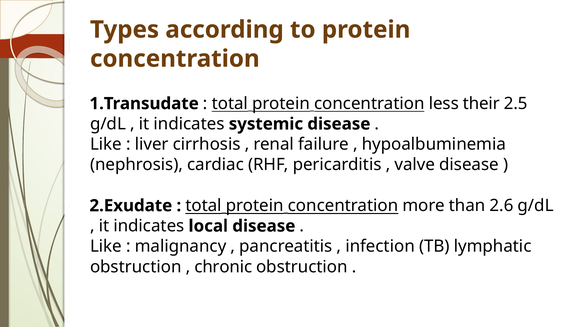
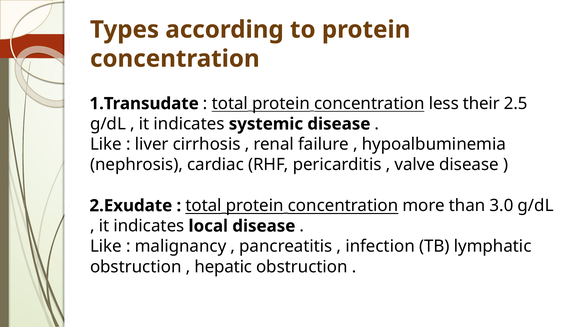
2.6: 2.6 -> 3.0 (501, 206)
chronic: chronic -> hepatic (223, 267)
